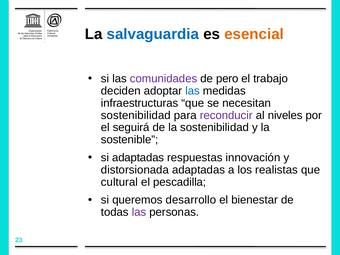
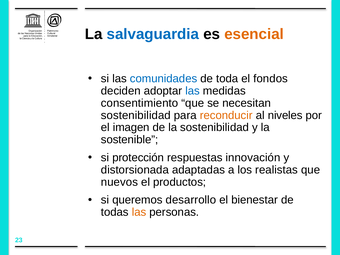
comunidades colour: purple -> blue (164, 79)
pero: pero -> toda (227, 79)
trabajo: trabajo -> fondos (271, 79)
infraestructuras: infraestructuras -> consentimiento (140, 103)
reconducir colour: purple -> orange (226, 115)
seguirá: seguirá -> imagen (131, 127)
si adaptadas: adaptadas -> protección (138, 158)
cultural: cultural -> nuevos (119, 182)
pescadilla: pescadilla -> productos (180, 182)
las colour: purple -> orange (139, 212)
